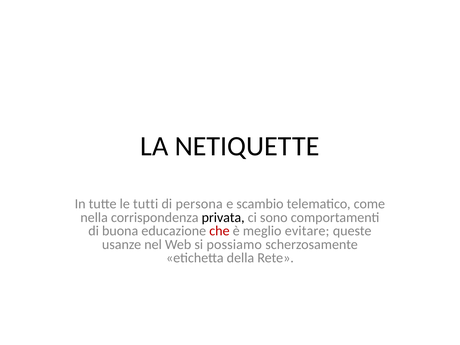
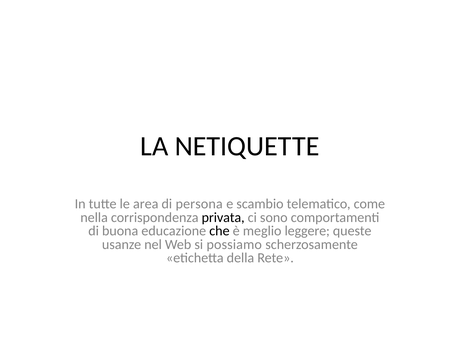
tutti: tutti -> area (146, 204)
che colour: red -> black (219, 231)
evitare: evitare -> leggere (307, 231)
